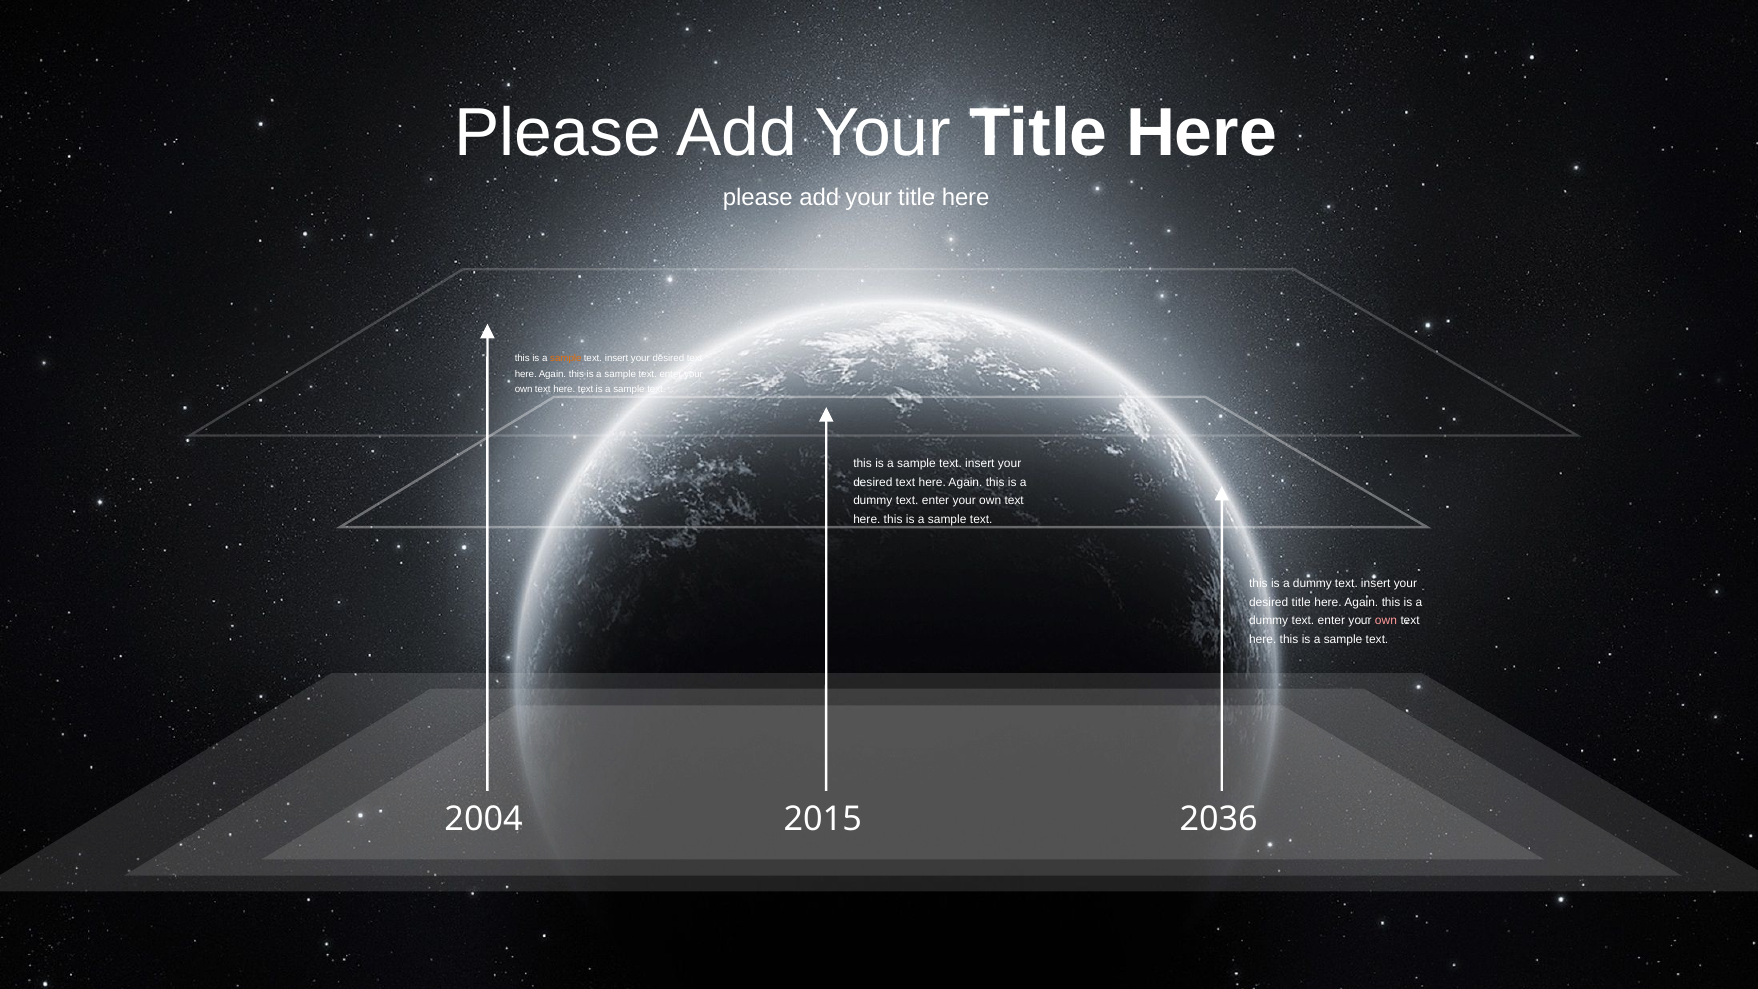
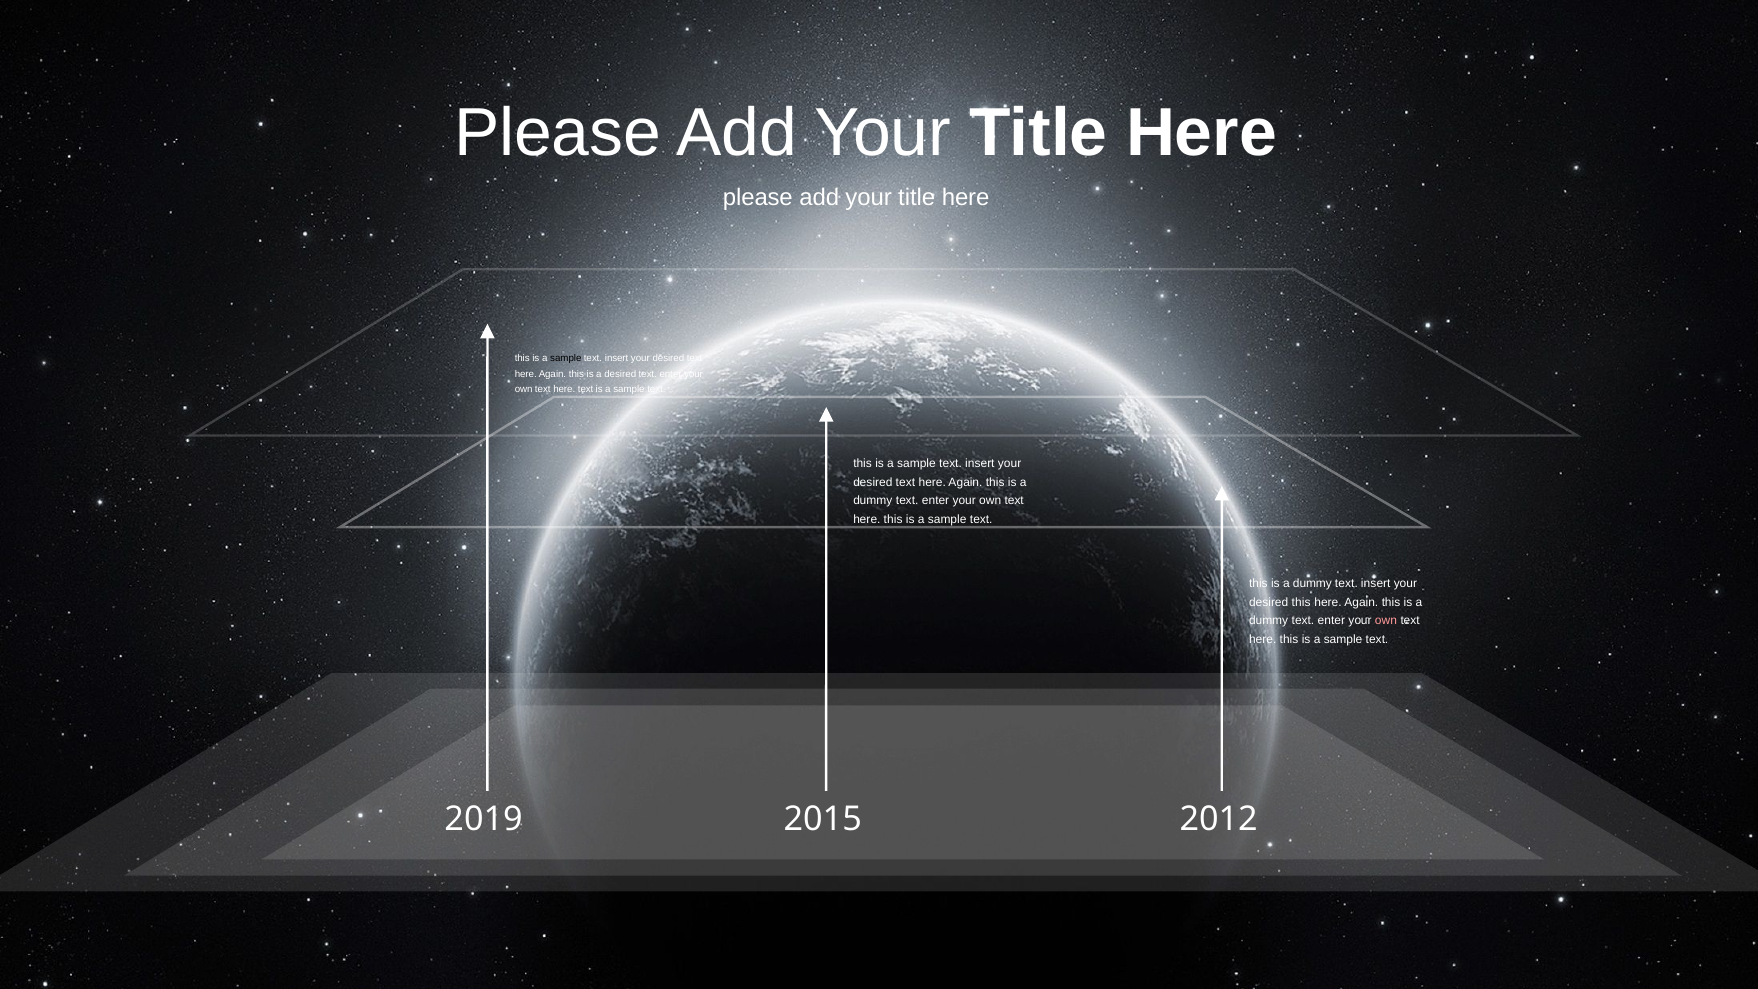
sample colour: orange -> black (566, 359)
sample: sample -> desired (620, 374)
desired title: title -> this (1301, 602)
2004: 2004 -> 2019 (484, 819)
2036: 2036 -> 2012 (1219, 819)
